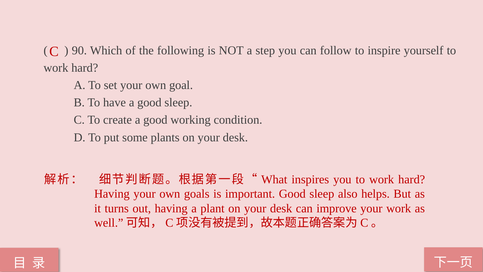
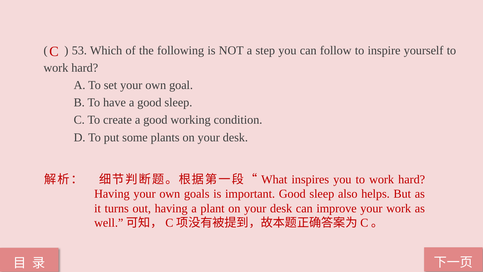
90: 90 -> 53 (79, 50)
